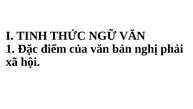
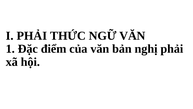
I TINH: TINH -> PHẢI (32, 36)
